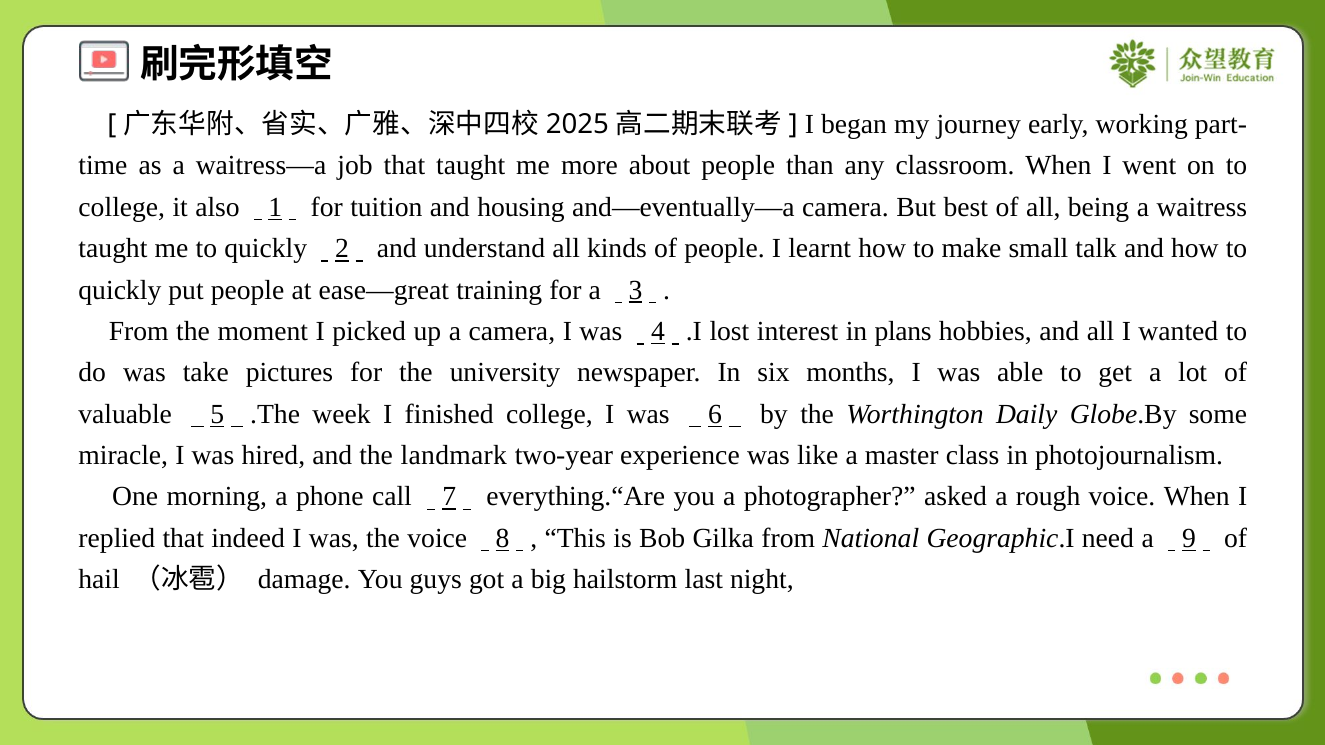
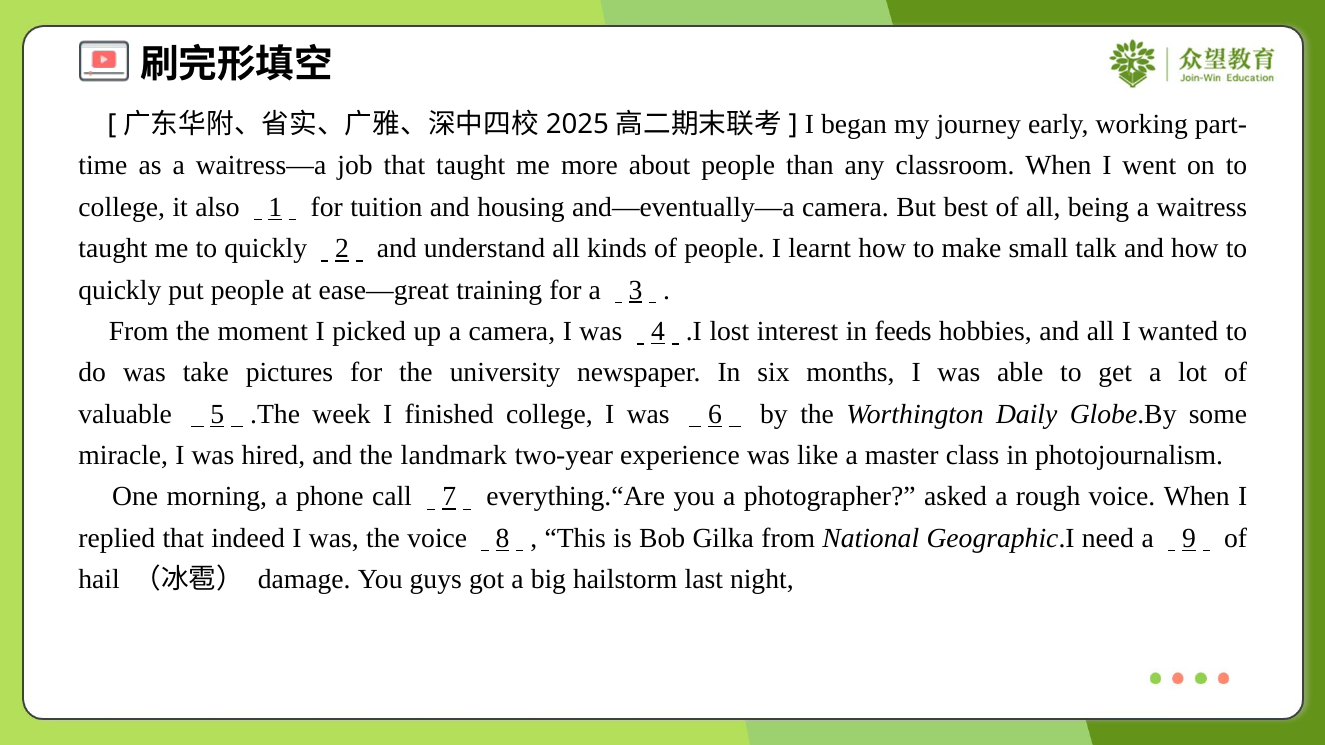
plans: plans -> feeds (903, 331)
